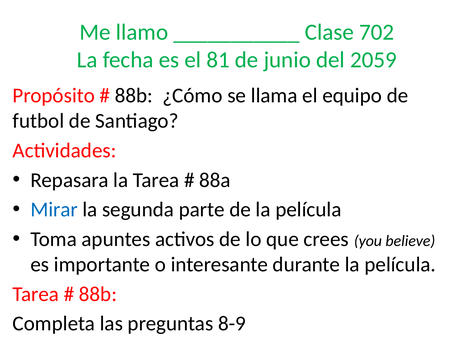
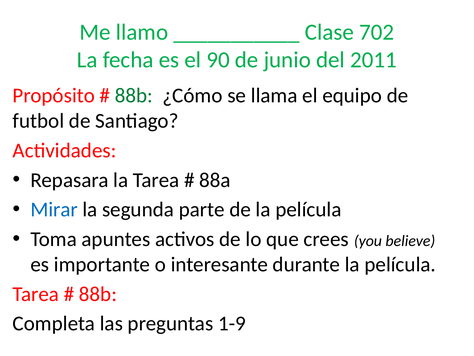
81: 81 -> 90 (218, 60)
2059: 2059 -> 2011 (373, 60)
88b colour: black -> green (134, 95)
8-9: 8-9 -> 1-9 (232, 323)
